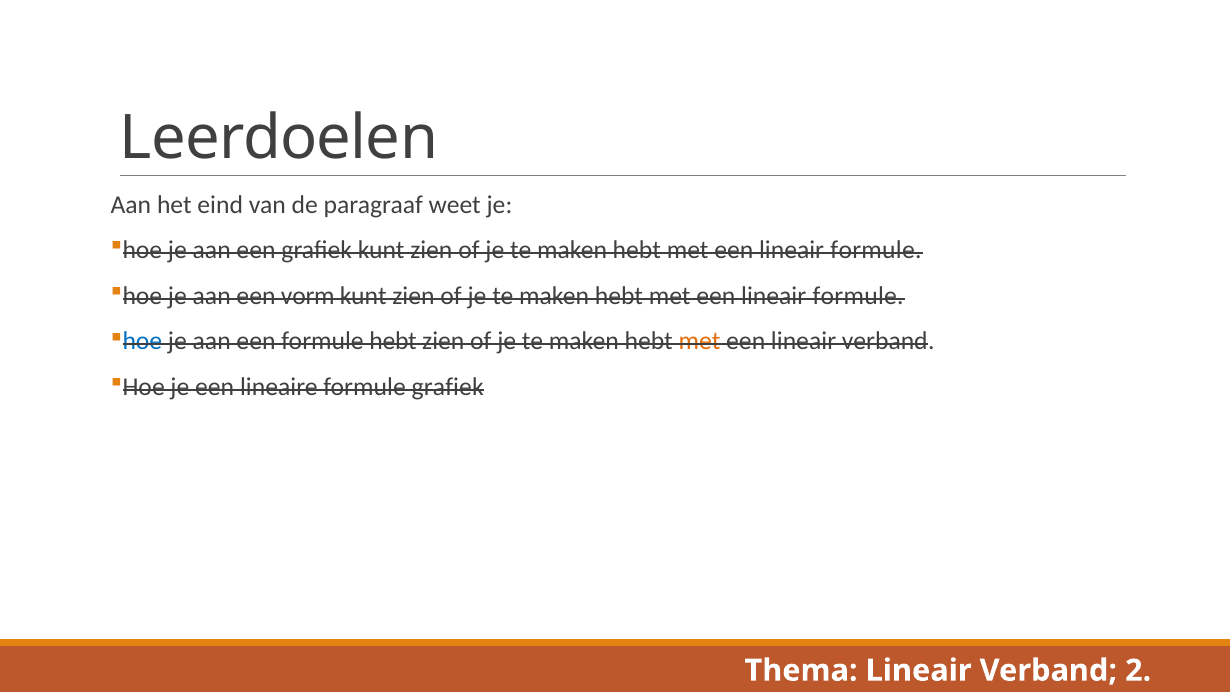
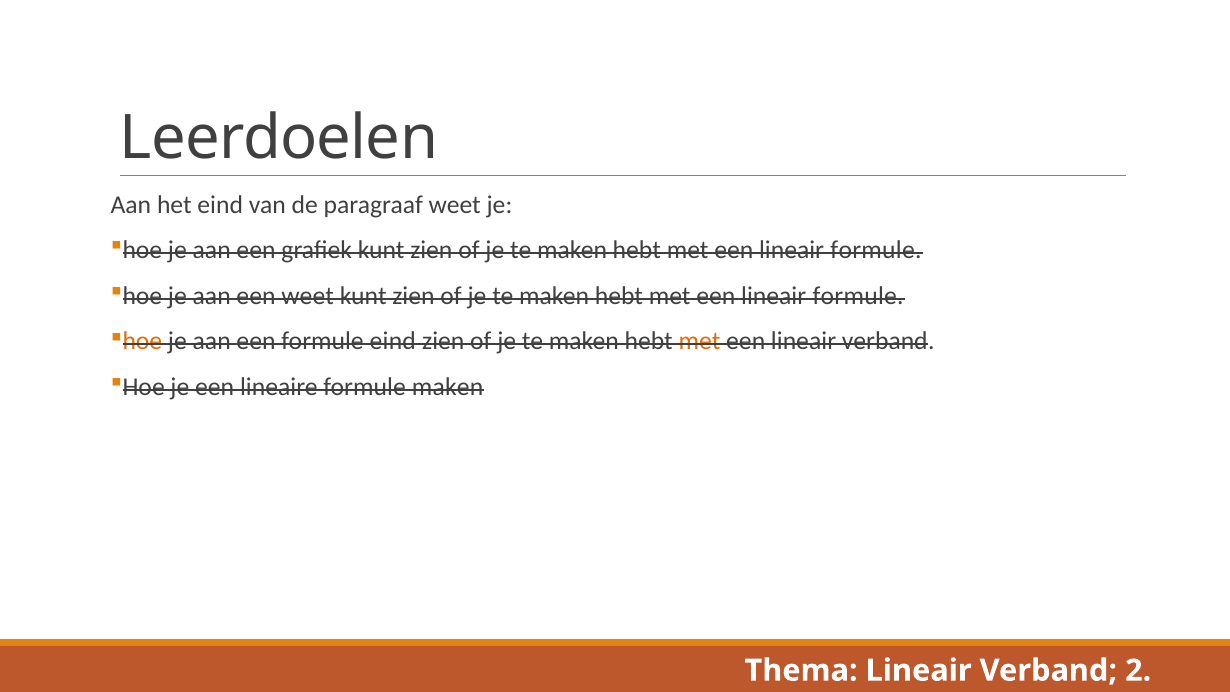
een vorm: vorm -> weet (308, 296)
hoe colour: blue -> orange (142, 341)
formule hebt: hebt -> eind (393, 341)
lineaire formule grafiek: grafiek -> maken (448, 387)
